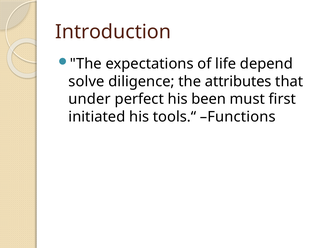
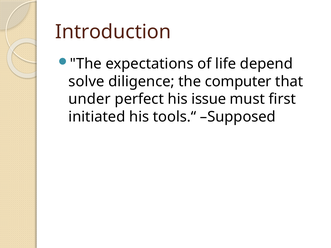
attributes: attributes -> computer (238, 82)
been: been -> issue (209, 99)
Functions: Functions -> Supposed (238, 117)
